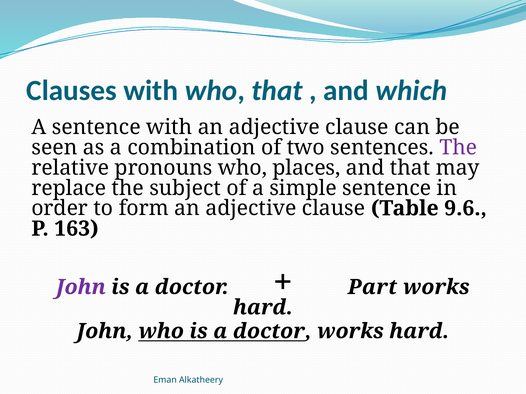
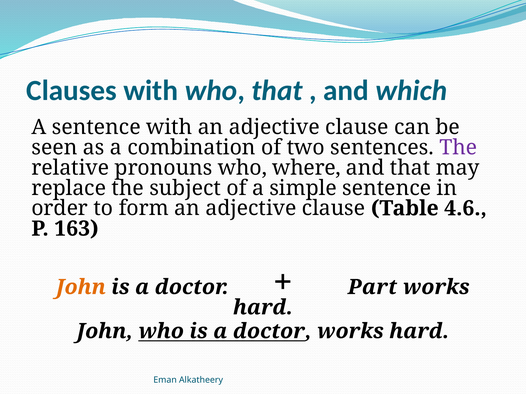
places: places -> where (307, 168)
9.6: 9.6 -> 4.6 (465, 209)
John colour: purple -> orange (81, 287)
